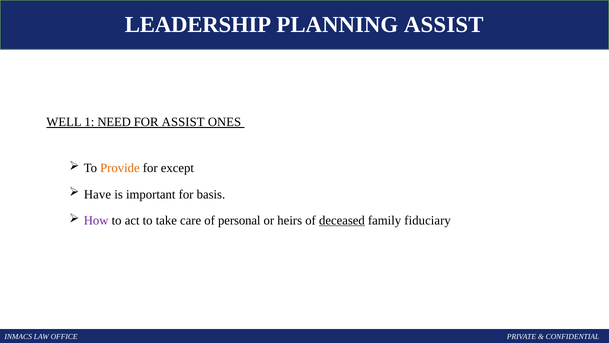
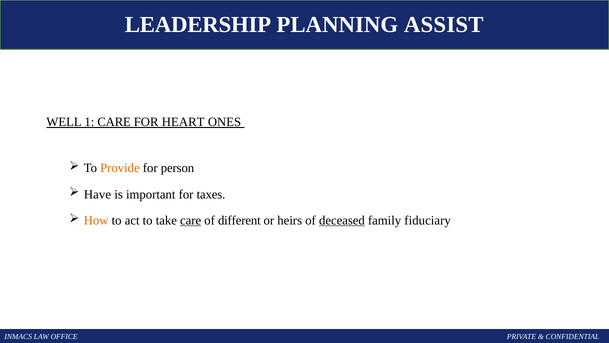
1 NEED: NEED -> CARE (114, 122)
FOR ASSIST: ASSIST -> HEART (183, 122)
except: except -> person (177, 168)
basis: basis -> taxes (211, 194)
How colour: purple -> orange (96, 220)
care underline: none -> present (191, 220)
personal: personal -> different (239, 220)
